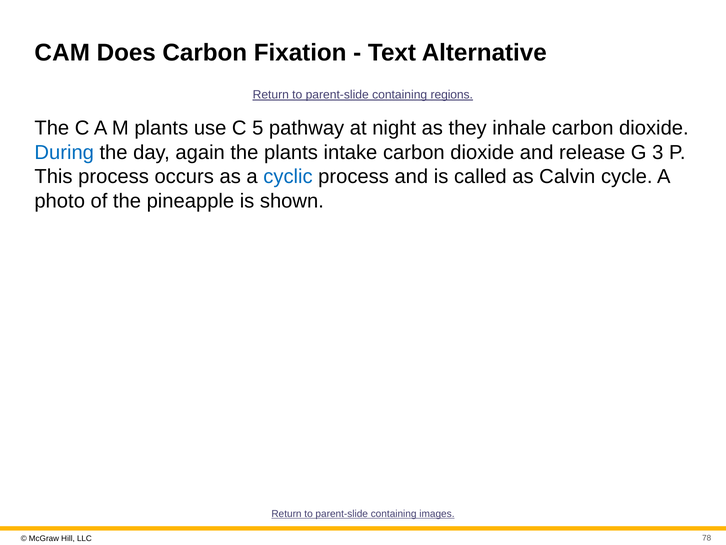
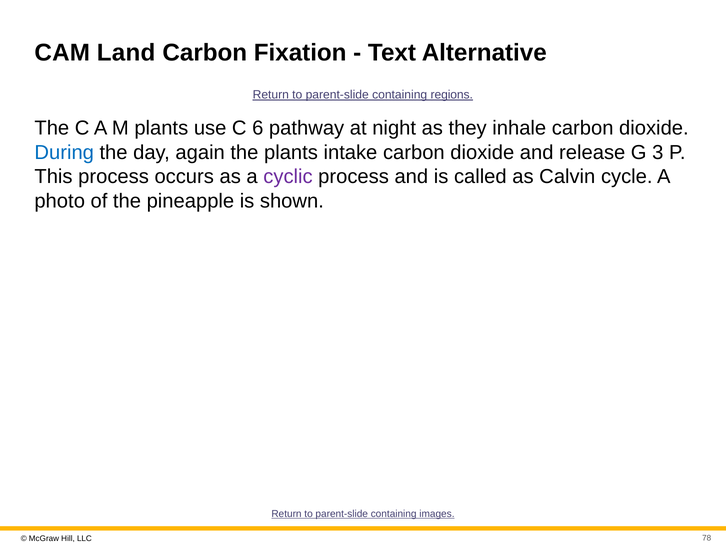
Does: Does -> Land (126, 53)
5: 5 -> 6 (258, 128)
cyclic colour: blue -> purple (288, 176)
